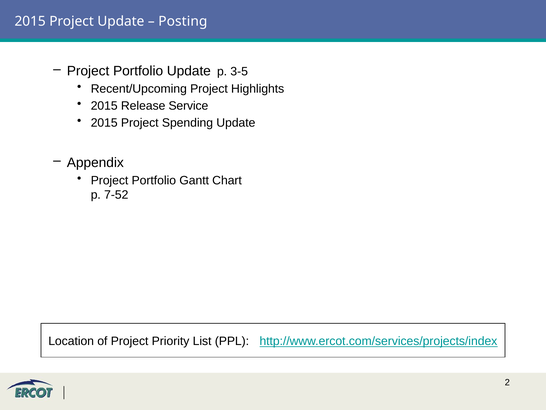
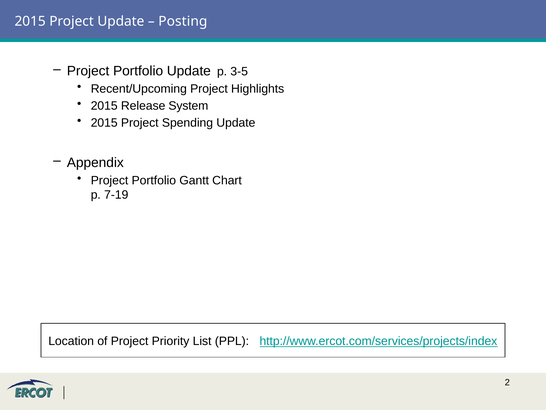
Service: Service -> System (188, 106)
7-52: 7-52 -> 7-19 (116, 195)
